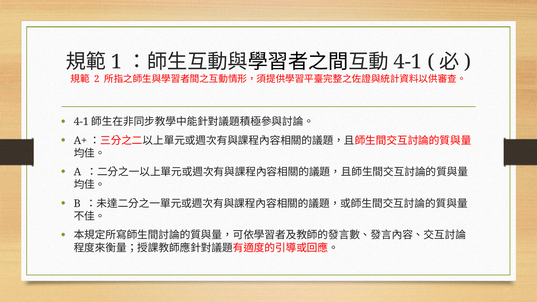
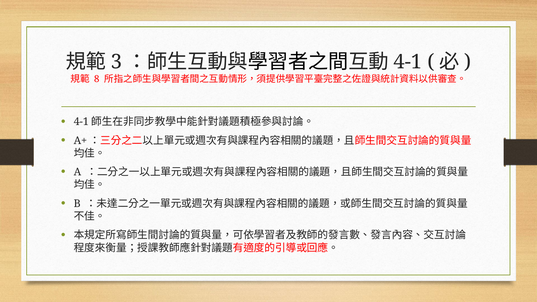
1: 1 -> 3 (117, 62)
2: 2 -> 8 (97, 79)
